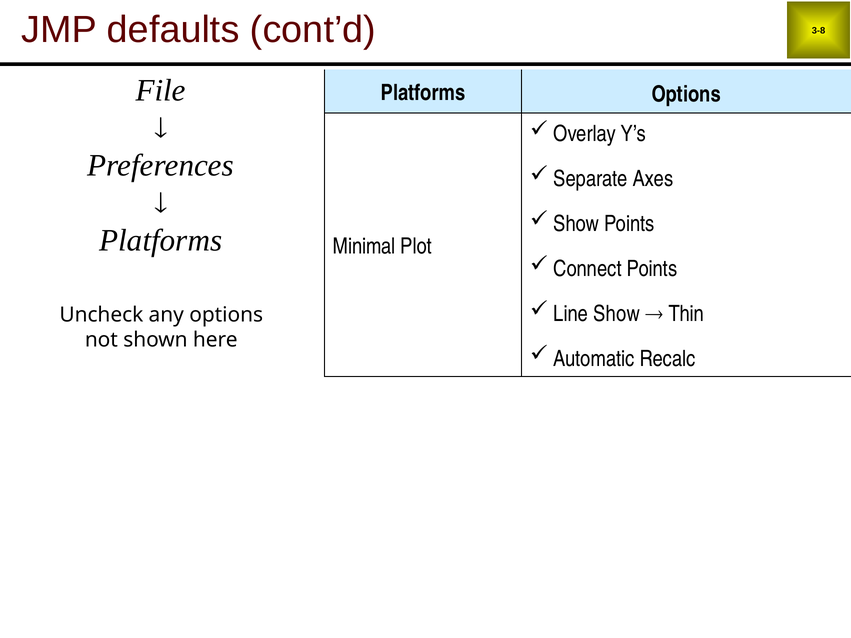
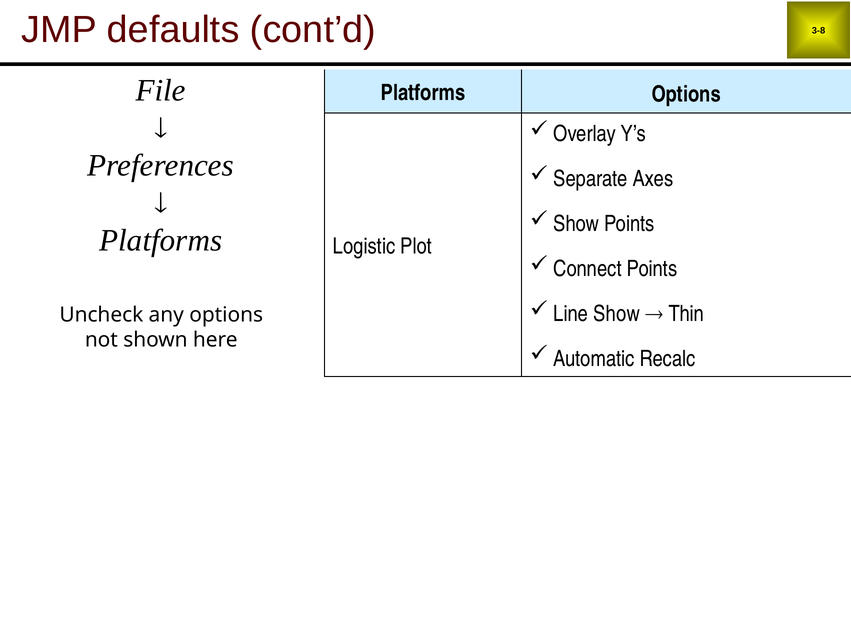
Minimal: Minimal -> Logistic (364, 246)
